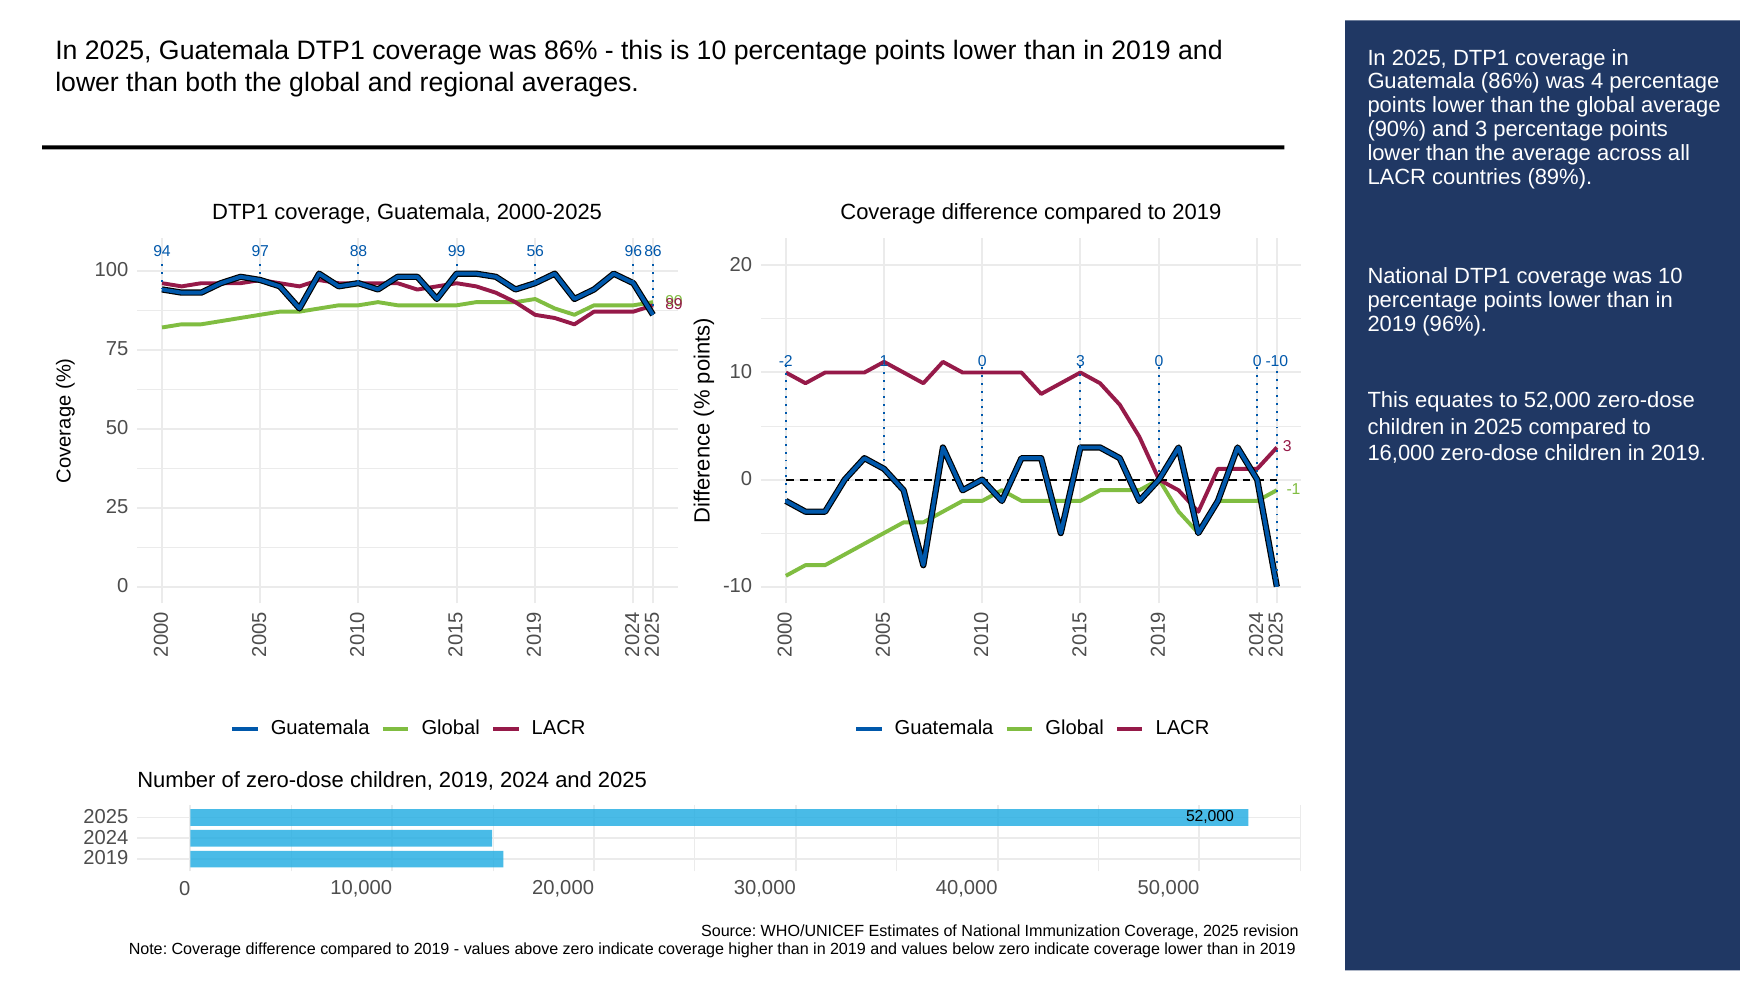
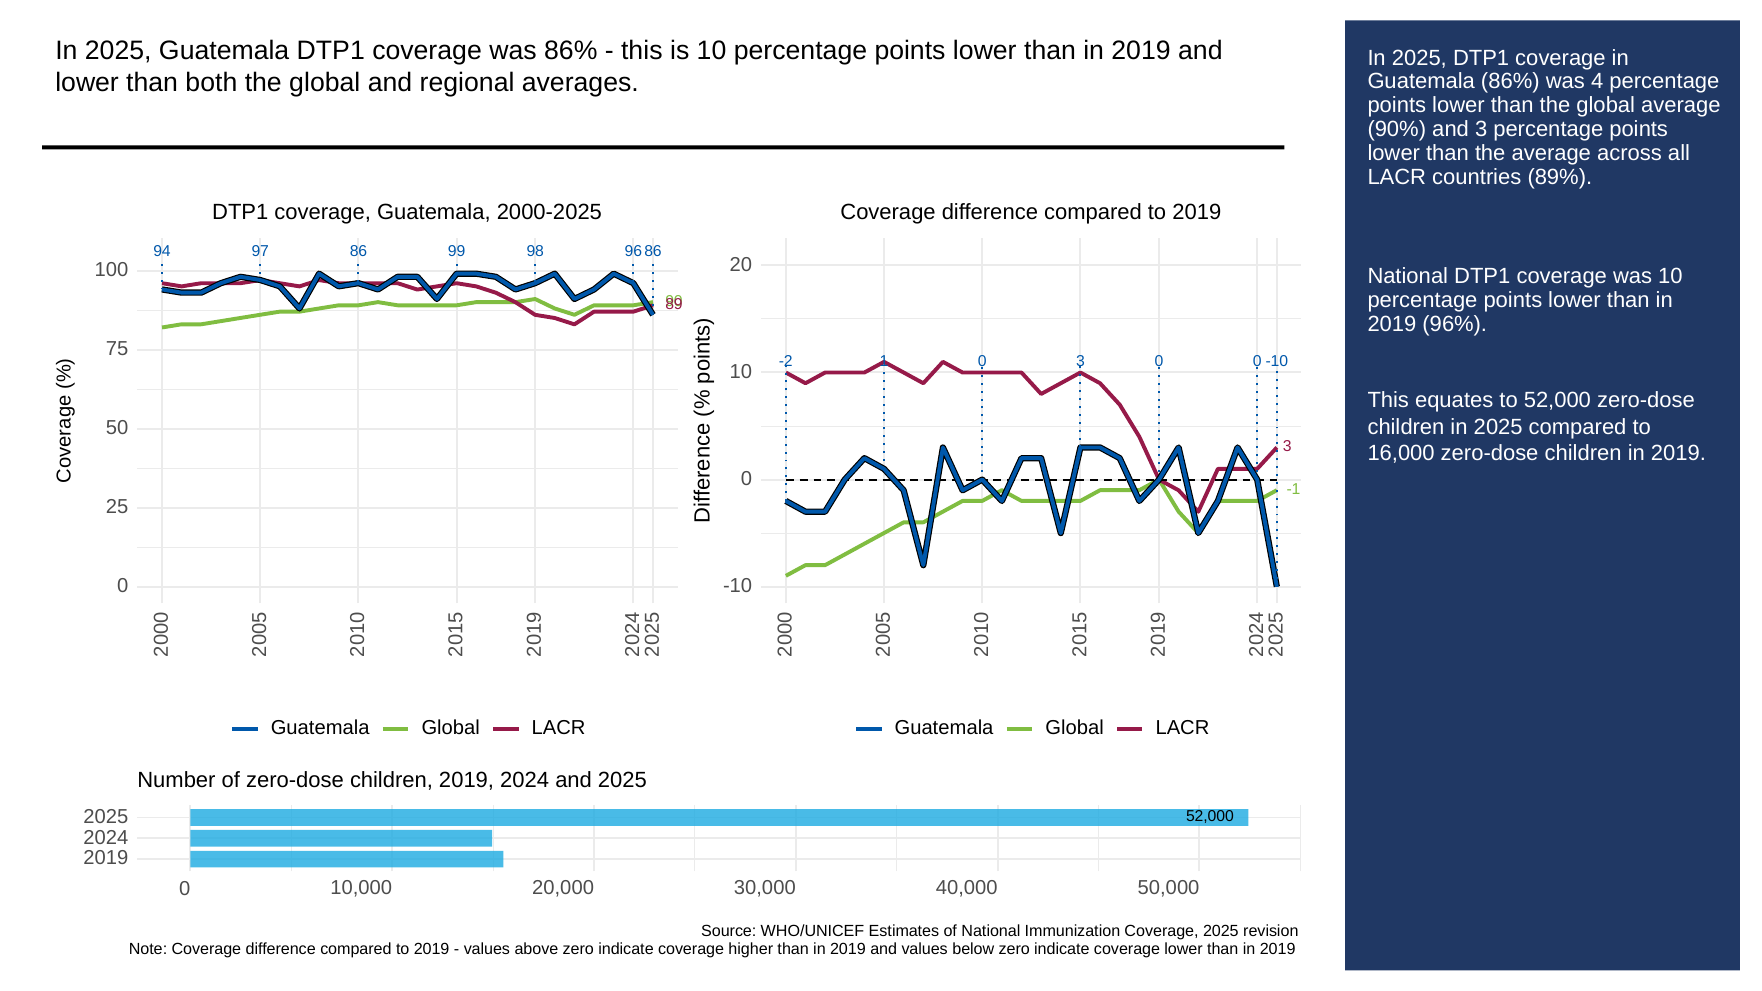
88: 88 -> 86 (358, 251)
56: 56 -> 98 (535, 251)
